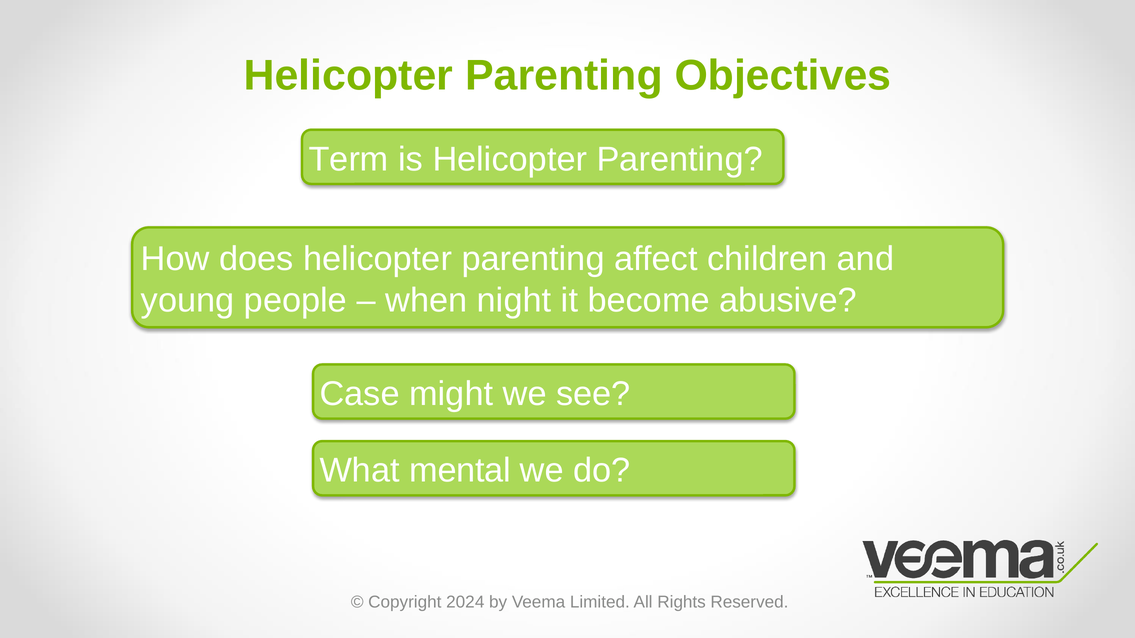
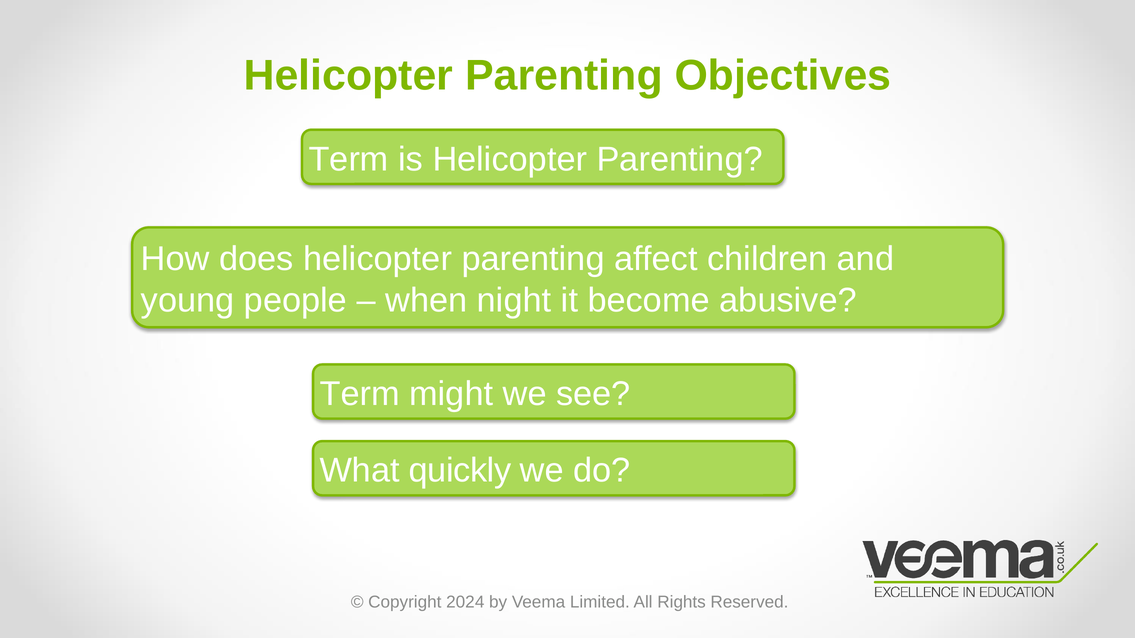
Case: Case -> Term (360, 394)
mental: mental -> quickly (460, 471)
